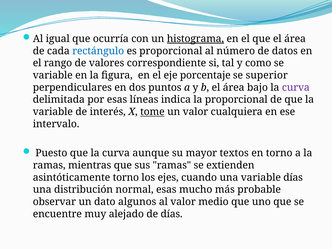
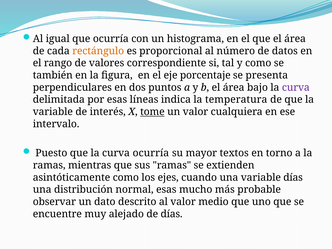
histograma underline: present -> none (195, 39)
rectángulo colour: blue -> orange (98, 51)
variable: variable -> también (53, 75)
superior: superior -> presenta (267, 75)
la proporcional: proporcional -> temperatura (236, 100)
curva aunque: aunque -> ocurría (151, 153)
asintóticamente torno: torno -> como (126, 177)
algunos: algunos -> descrito (137, 202)
